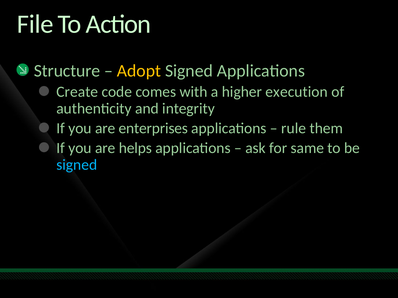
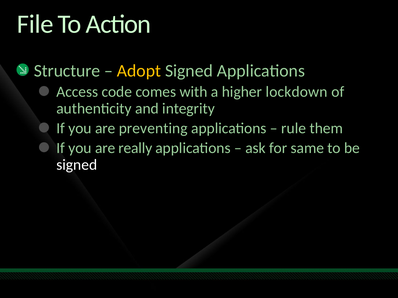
Create: Create -> Access (77, 92)
execution: execution -> lockdown (297, 92)
enterprises: enterprises -> preventing (153, 129)
helps: helps -> really (135, 148)
signed colour: light blue -> white (77, 165)
